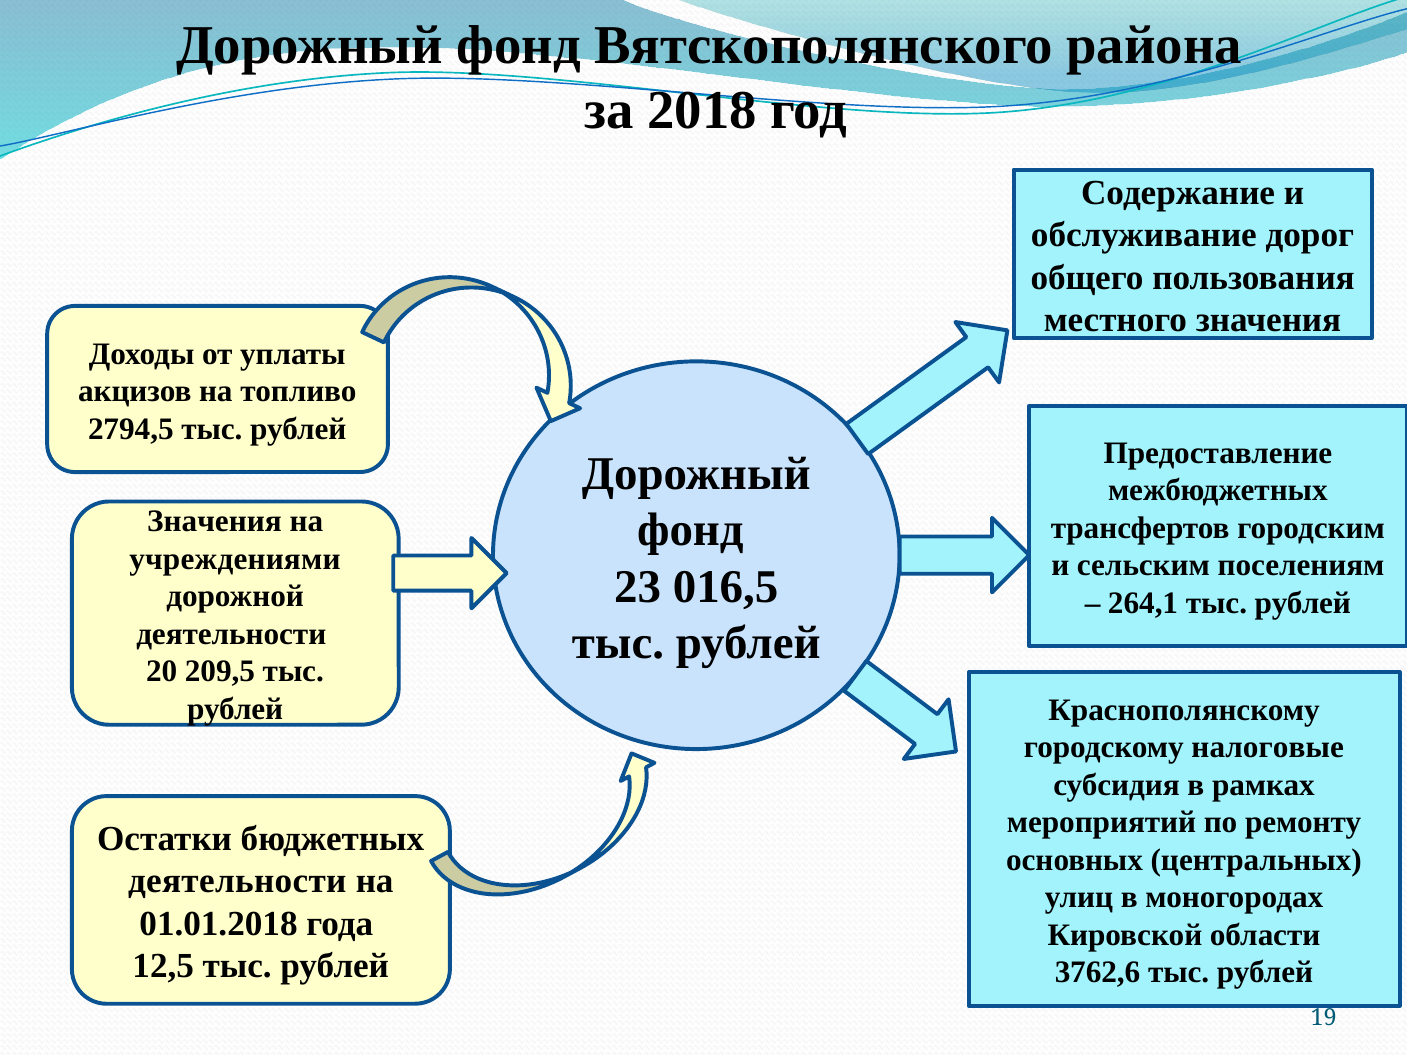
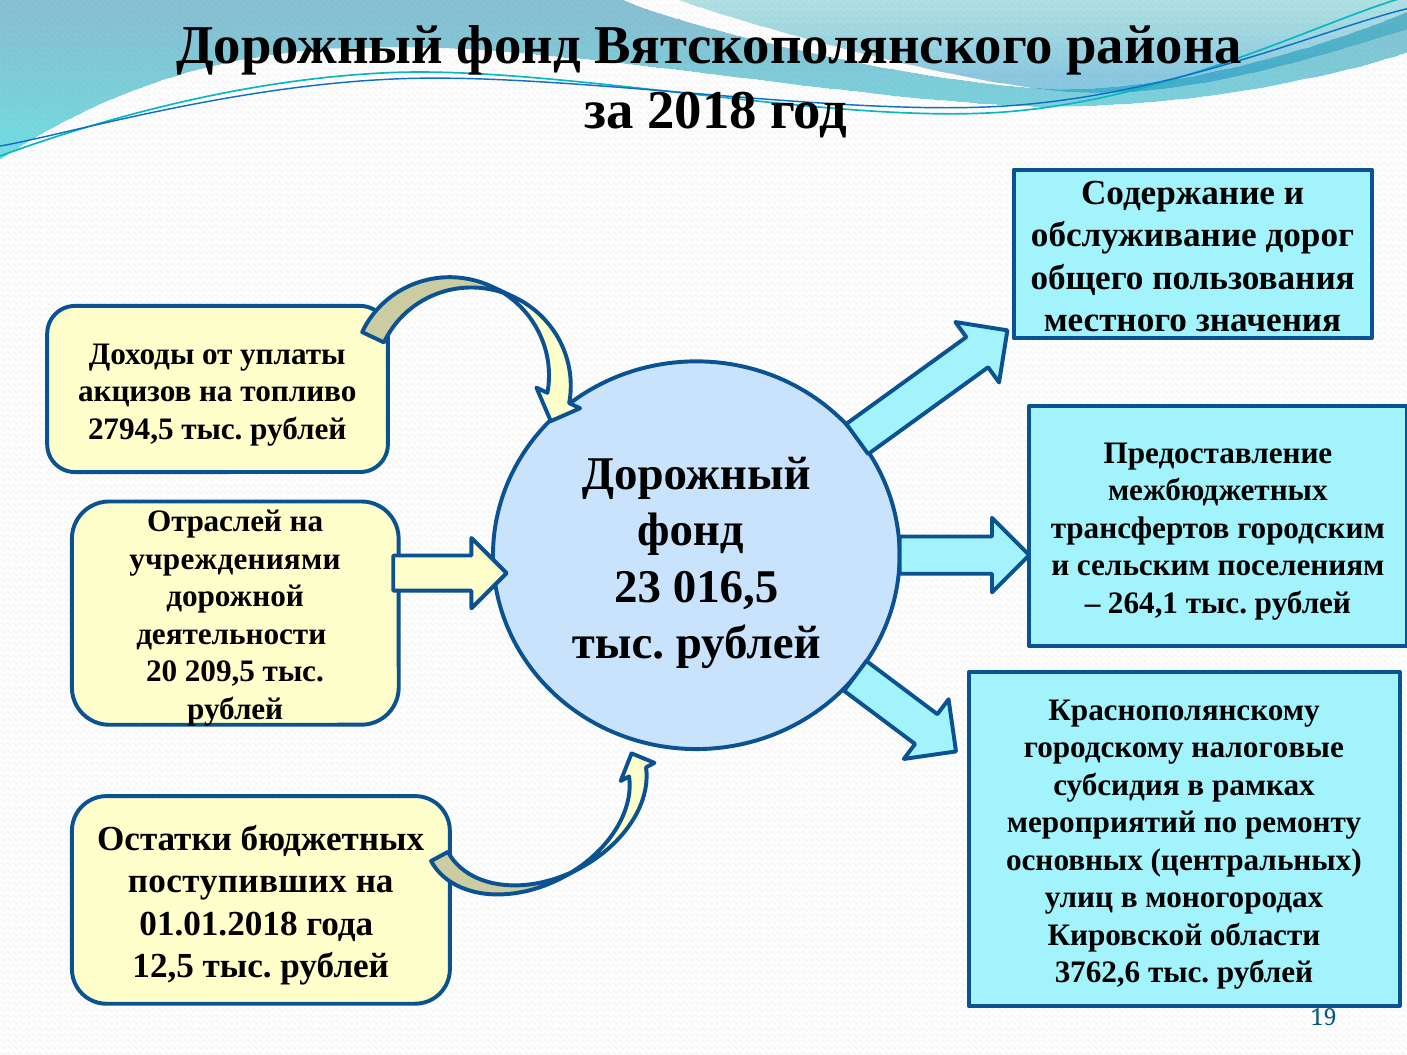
Значения: Значения -> Отраслей (215, 522)
деятельности: деятельности -> поступивших (237, 881)
